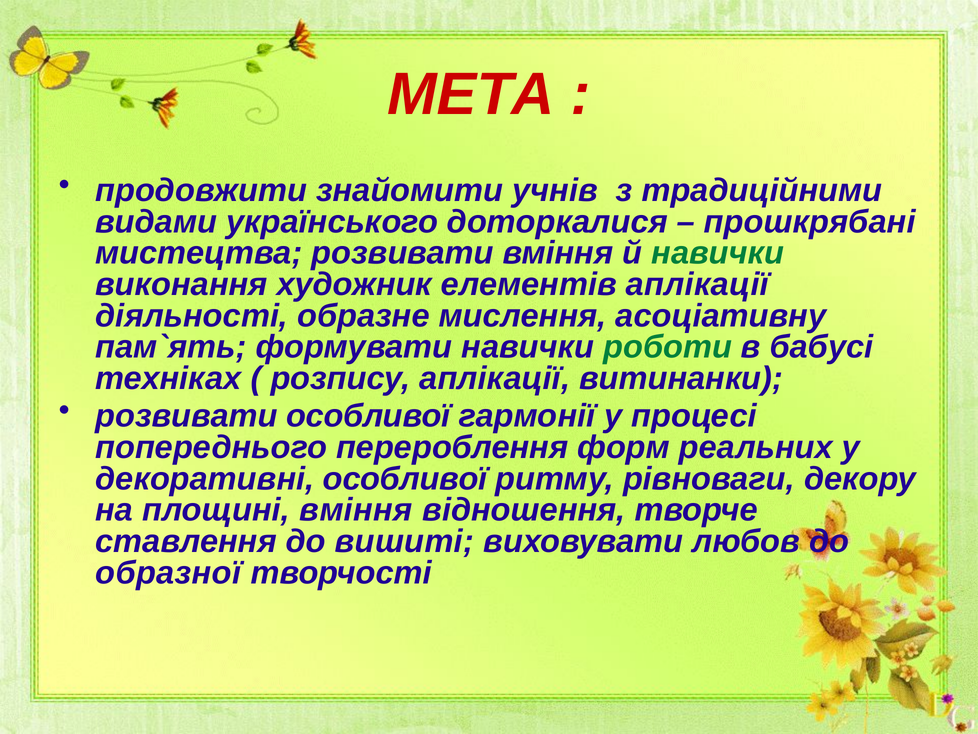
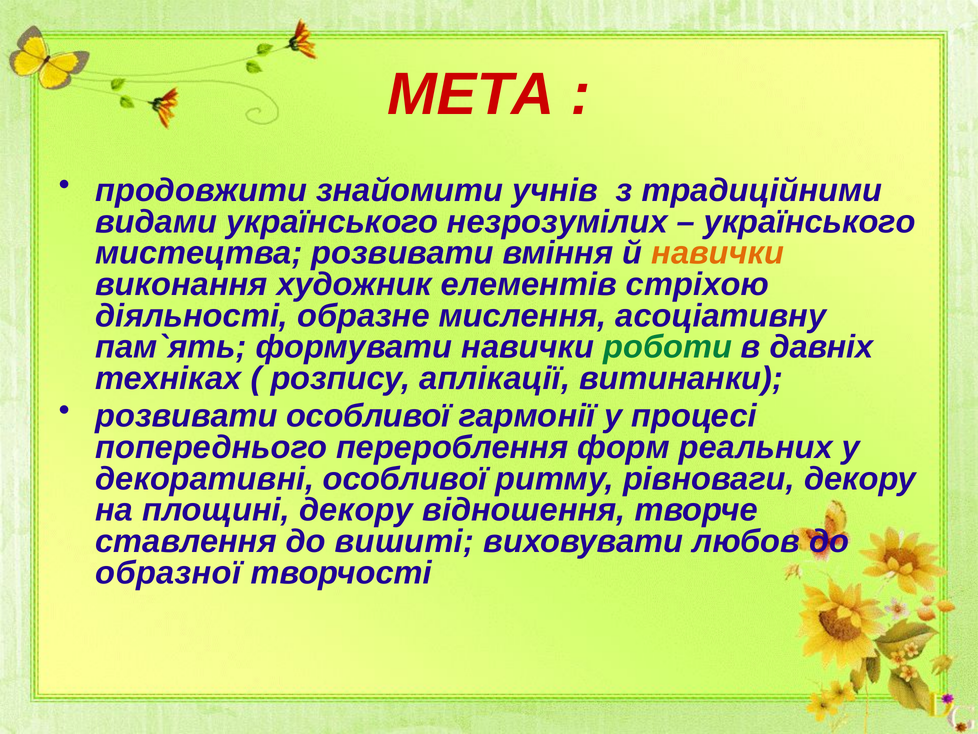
доторкалися: доторкалися -> незрозумілих (557, 222)
прошкрябані: прошкрябані -> українського (810, 222)
навички colour: green -> orange (718, 253)
елементів аплікації: аплікації -> стріхою (697, 284)
бабусі: бабусі -> давніх (822, 347)
площині вміння: вміння -> декору (356, 510)
